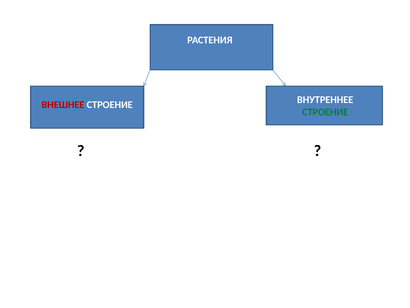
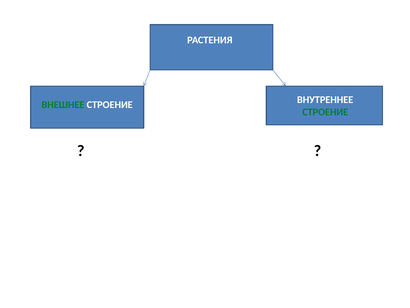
ВНЕШНЕЕ colour: red -> green (63, 105)
